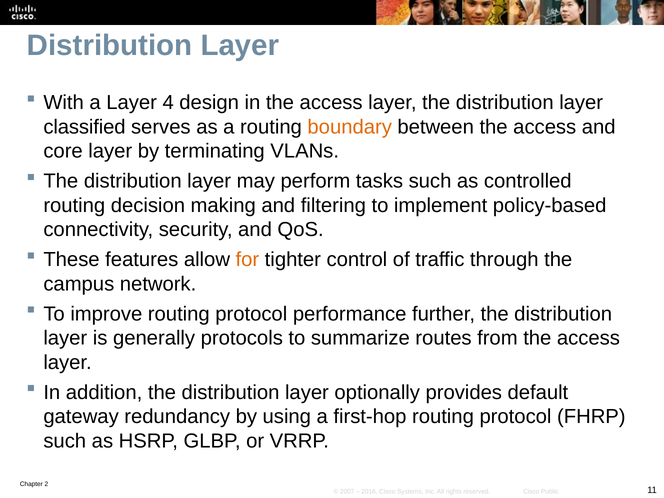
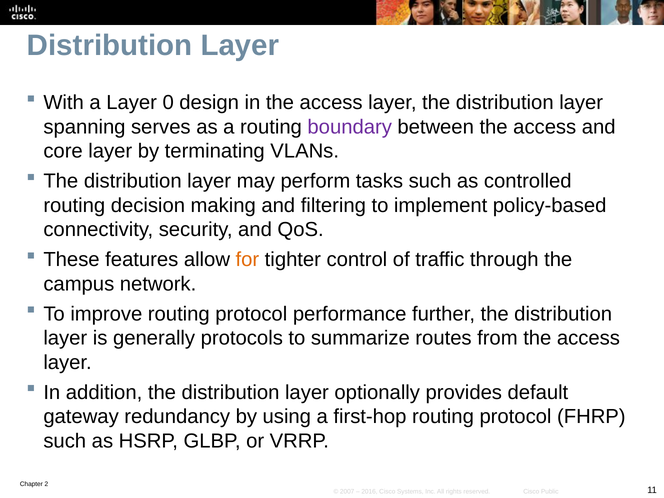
4: 4 -> 0 (168, 102)
classified: classified -> spanning (84, 127)
boundary colour: orange -> purple (350, 127)
